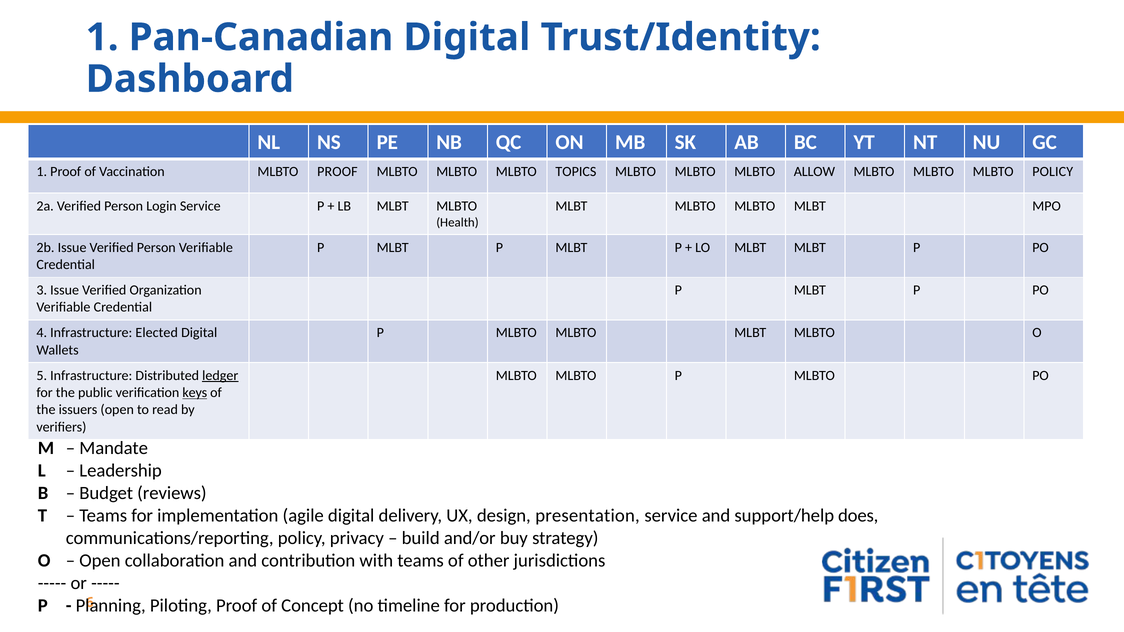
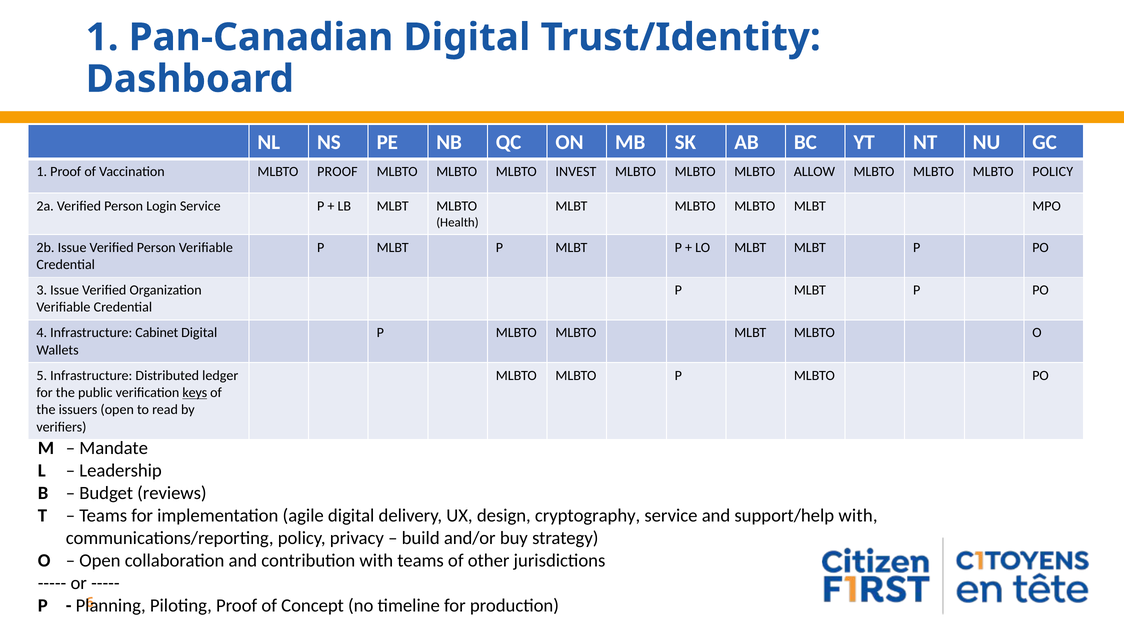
TOPICS: TOPICS -> INVEST (576, 172)
Elected: Elected -> Cabinet (157, 333)
ledger underline: present -> none (220, 376)
presentation: presentation -> cryptography (588, 516)
support/help does: does -> with (858, 516)
